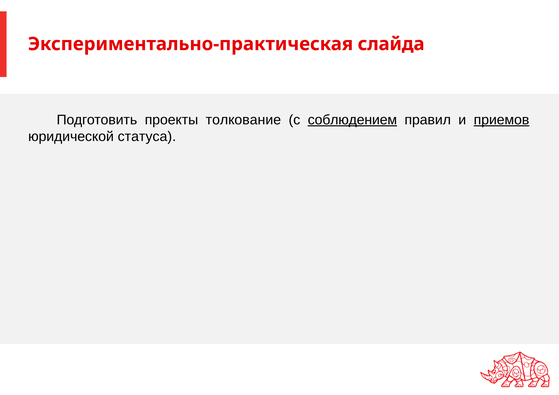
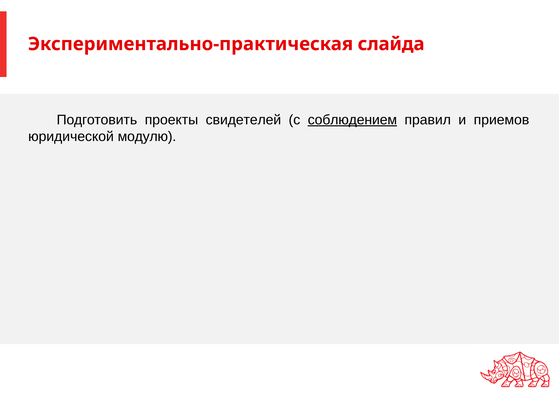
толкование: толкование -> свидетелей (243, 120)
приемов underline: present -> none (501, 120)
статуса: статуса -> модулю (147, 137)
